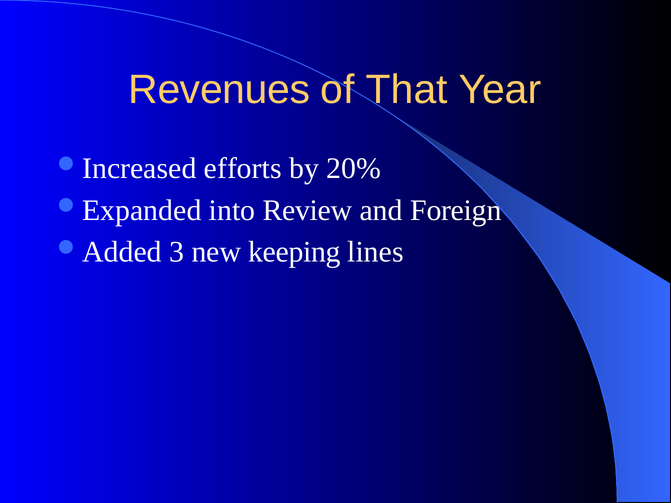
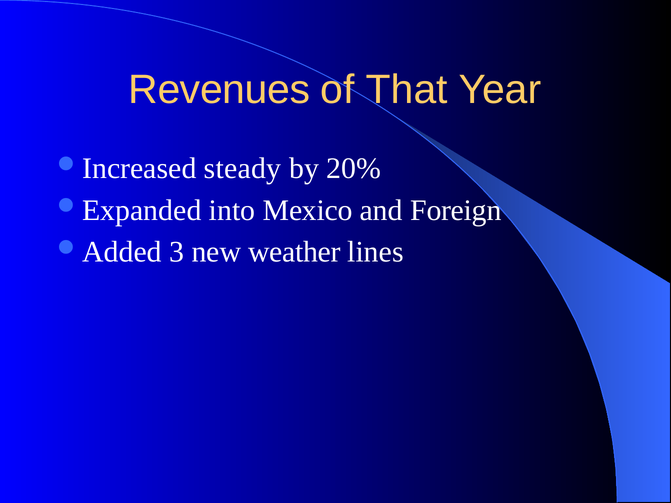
efforts: efforts -> steady (243, 169)
Review: Review -> Mexico (308, 211)
keeping: keeping -> weather (294, 252)
